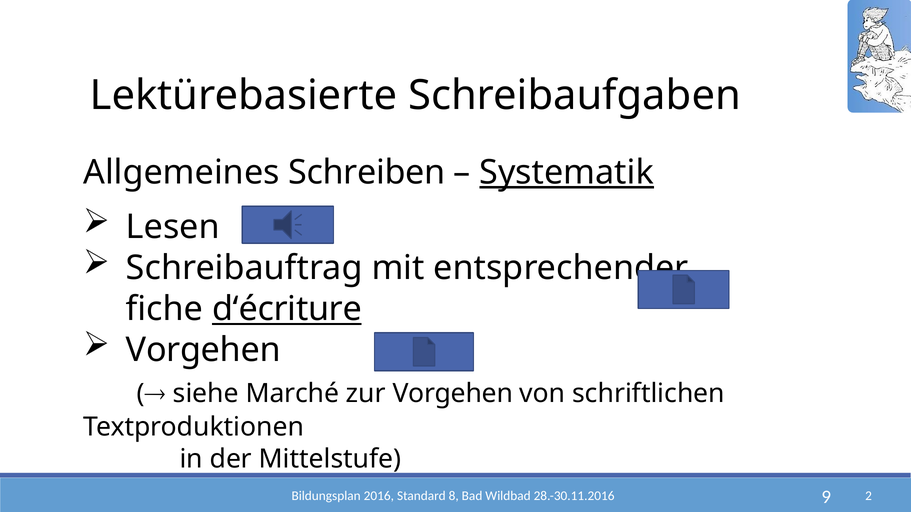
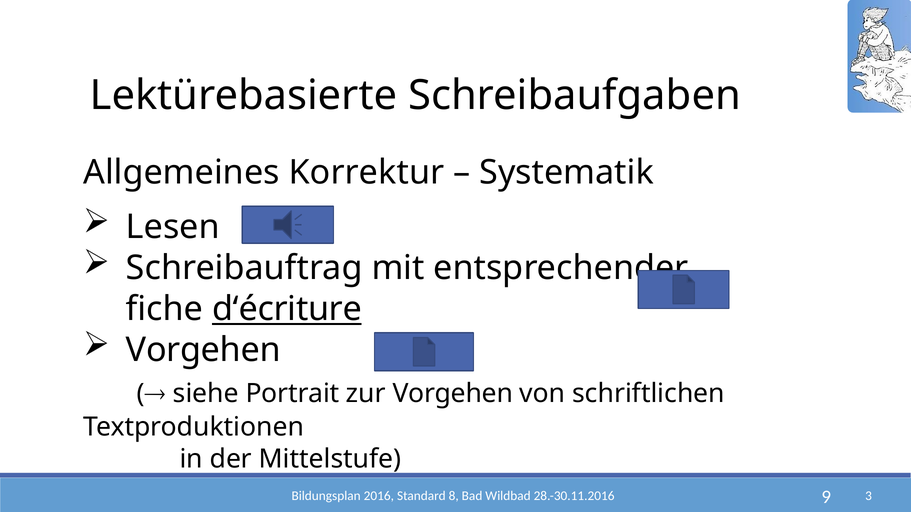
Schreiben: Schreiben -> Korrektur (366, 173)
Systematik underline: present -> none (567, 173)
Marché: Marché -> Portrait (292, 394)
2: 2 -> 3 (869, 496)
